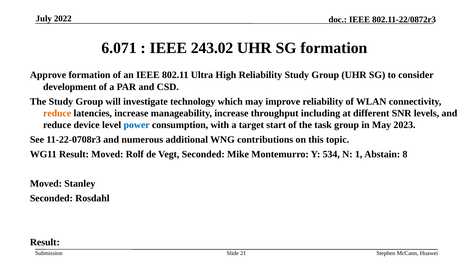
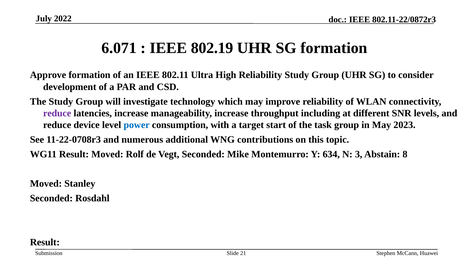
243.02: 243.02 -> 802.19 (212, 48)
reduce colour: orange -> purple (57, 113)
534: 534 -> 634 (331, 154)
1: 1 -> 3 (359, 154)
